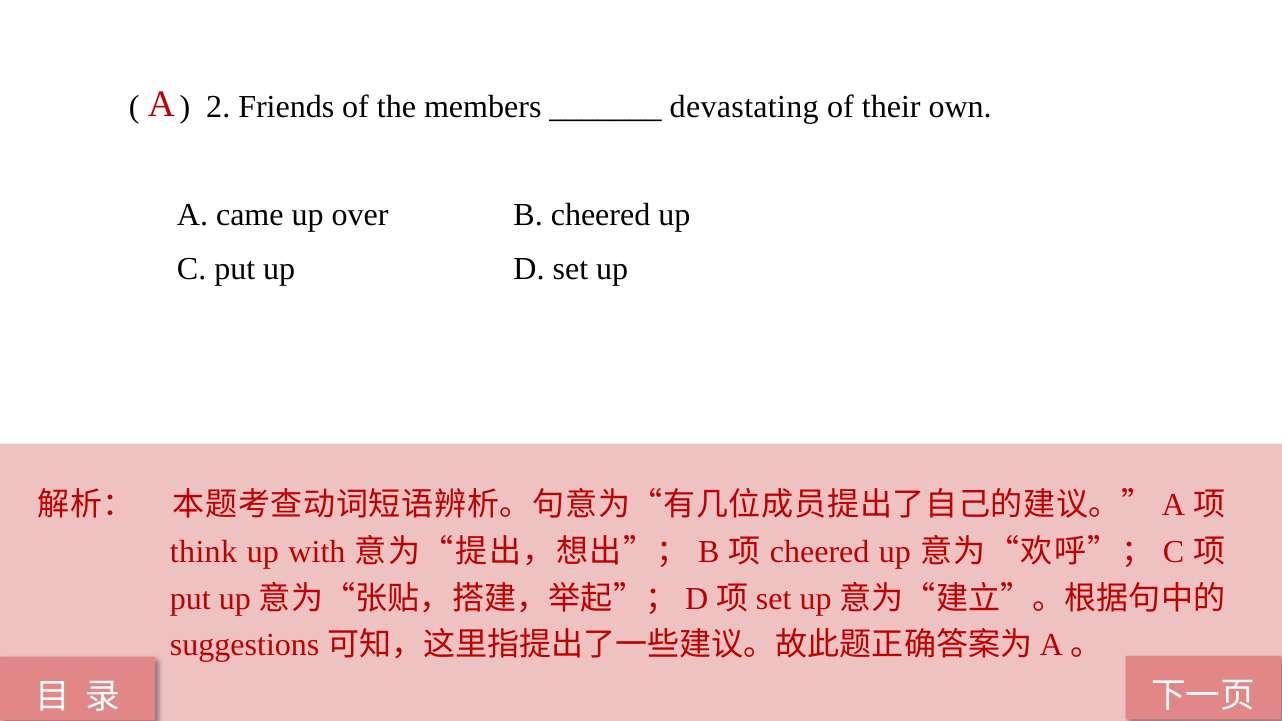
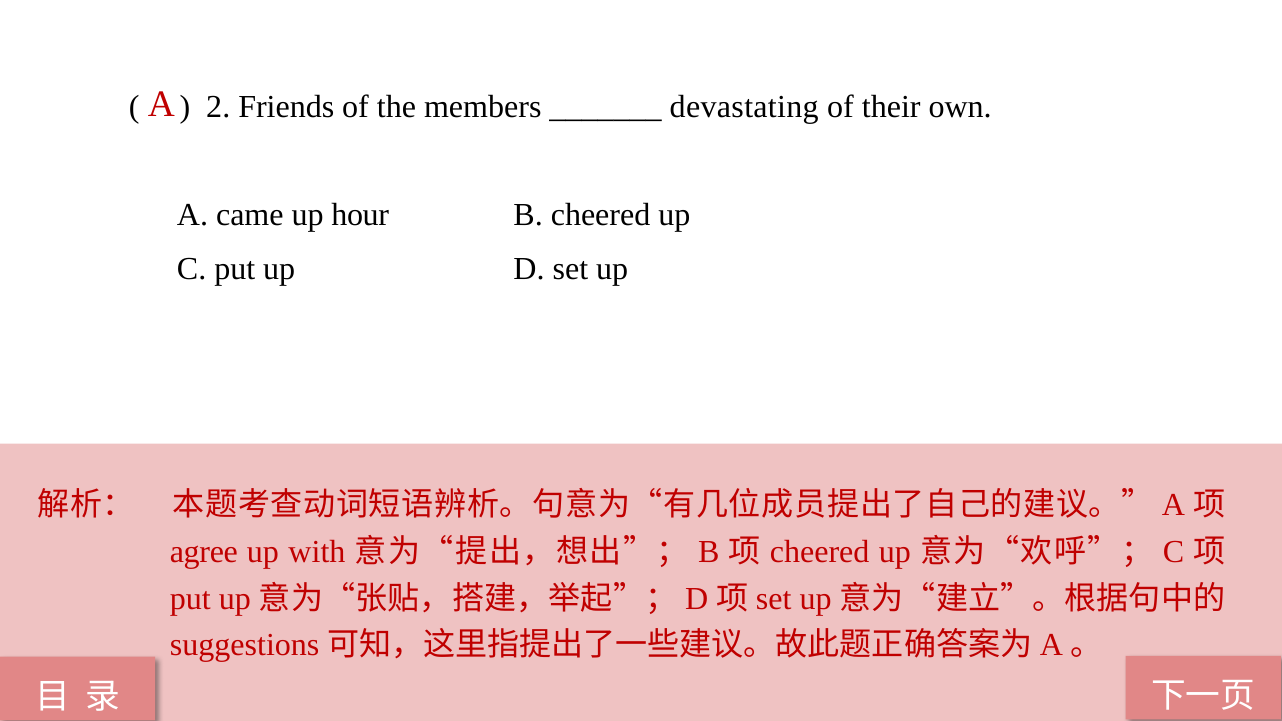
over: over -> hour (360, 215)
think: think -> agree (204, 552)
